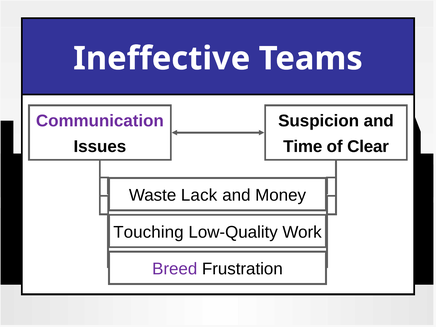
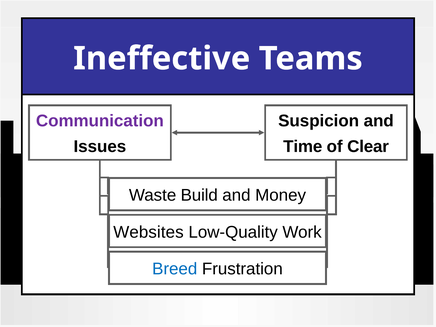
Lack: Lack -> Build (199, 195)
Touching: Touching -> Websites (148, 232)
Breed colour: purple -> blue (175, 269)
